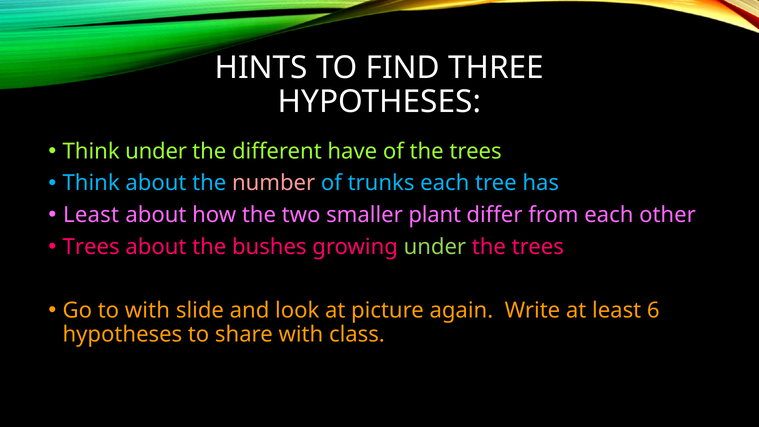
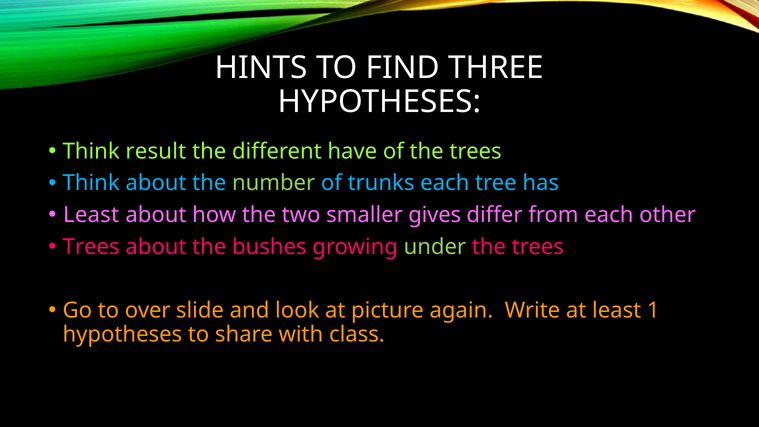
Think under: under -> result (156, 151)
number colour: pink -> light green (274, 183)
plant: plant -> gives (435, 215)
to with: with -> over (148, 310)
6: 6 -> 1 (653, 310)
